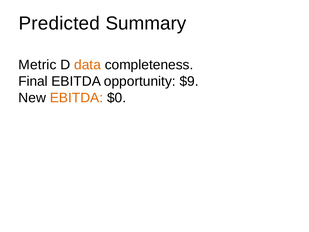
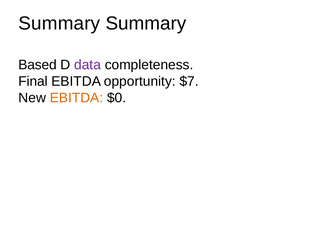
Predicted: Predicted -> Summary (59, 23)
Metric: Metric -> Based (38, 65)
data colour: orange -> purple (88, 65)
$9: $9 -> $7 (189, 81)
